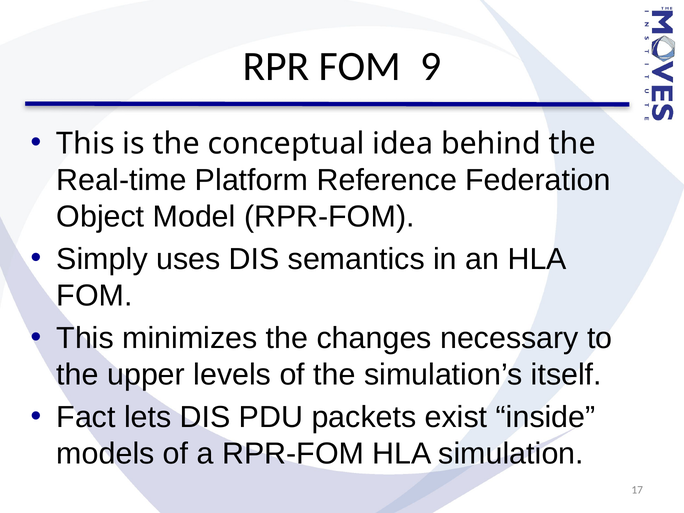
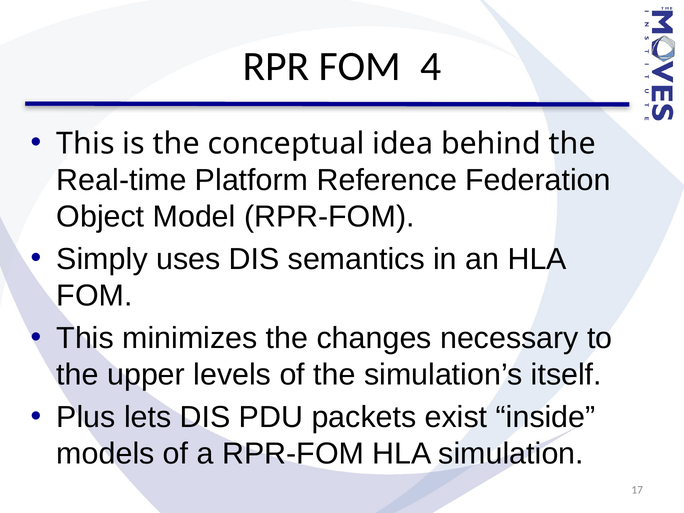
9: 9 -> 4 (431, 66)
Fact: Fact -> Plus (86, 417)
